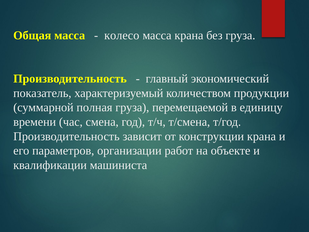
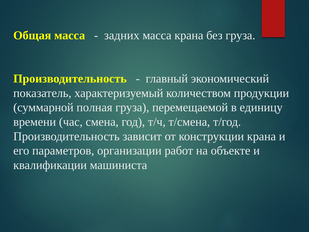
колесо: колесо -> задних (122, 35)
